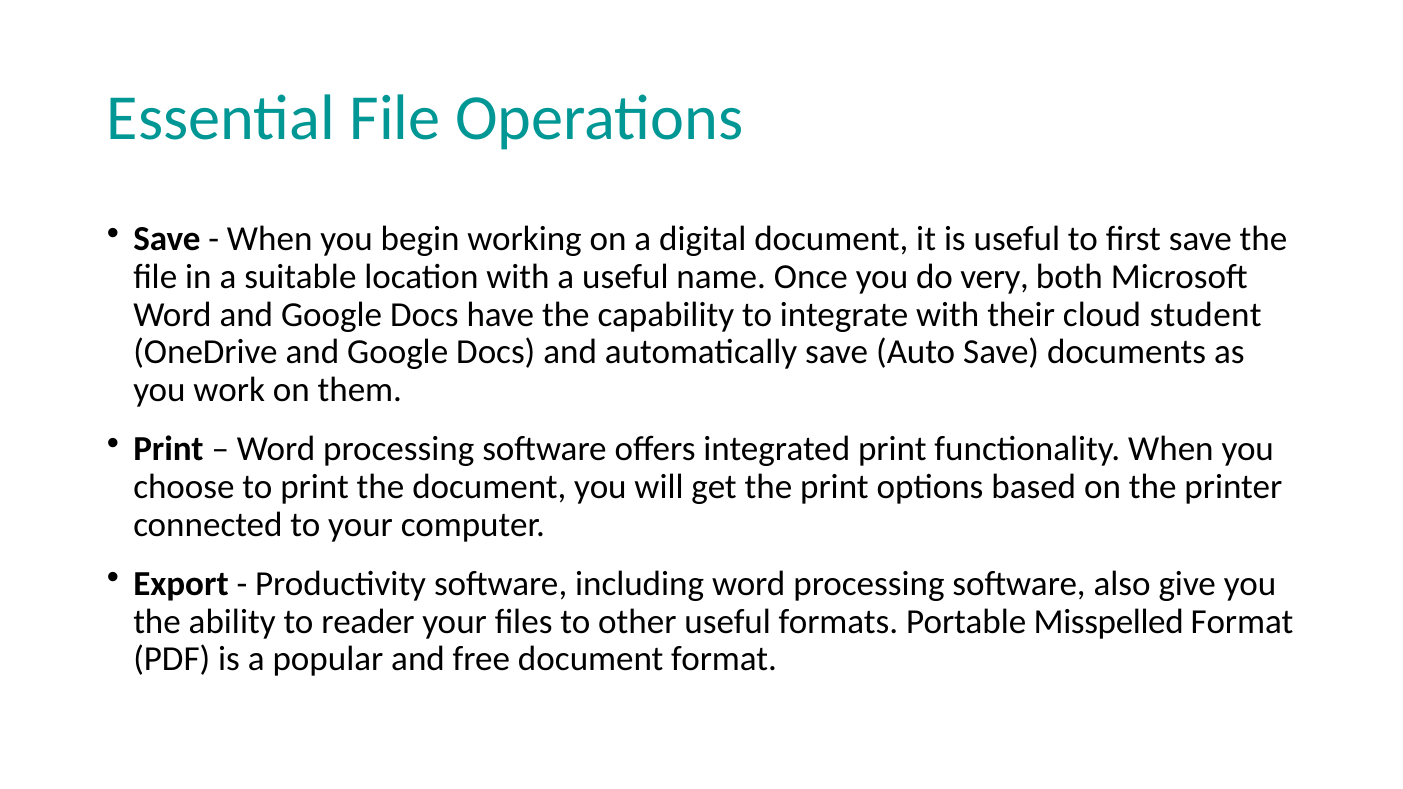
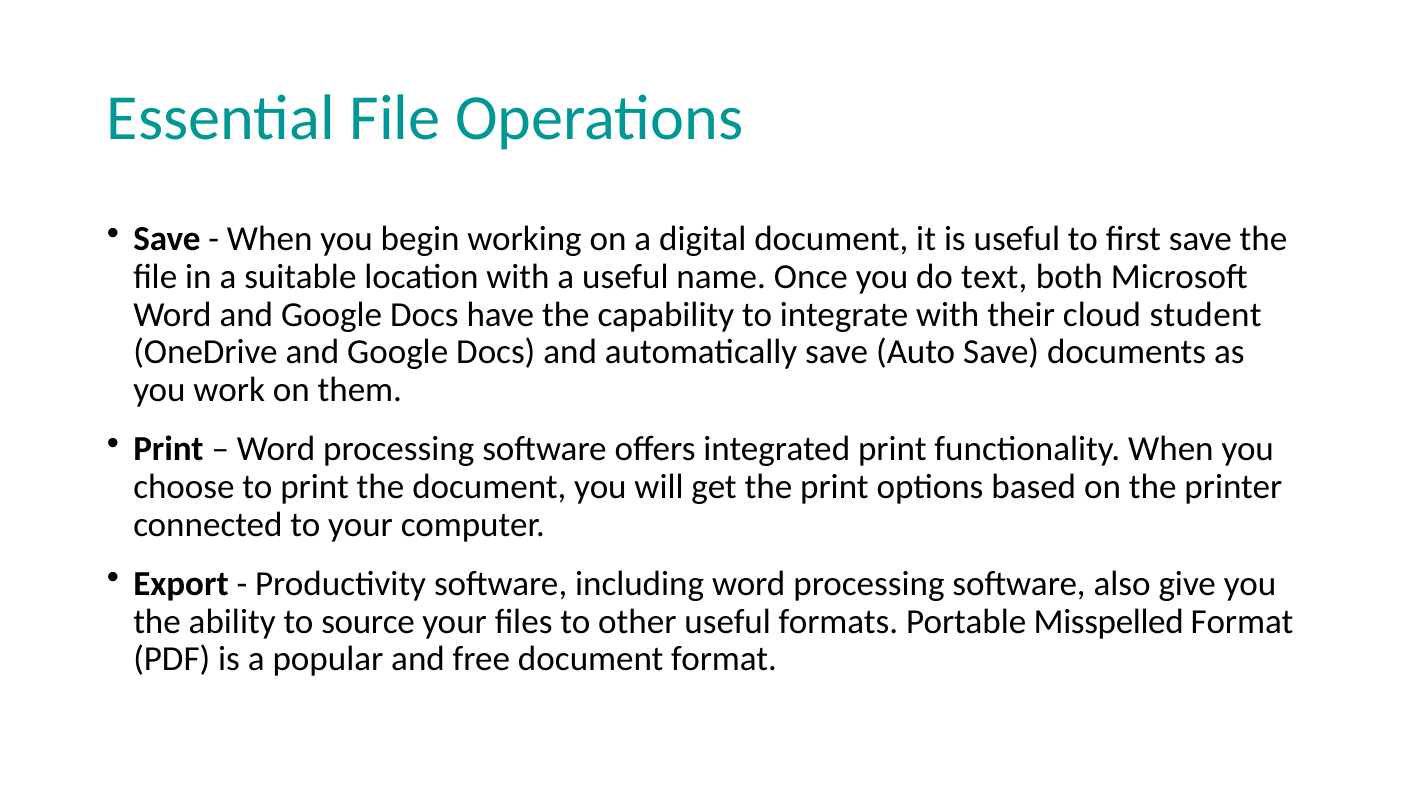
very: very -> text (994, 277)
reader: reader -> source (368, 622)
